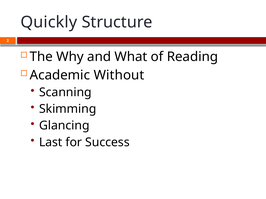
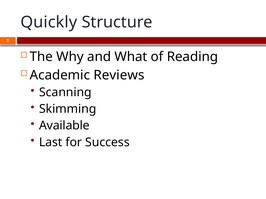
Without: Without -> Reviews (119, 75)
Glancing: Glancing -> Available (64, 126)
